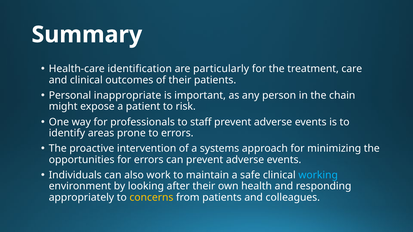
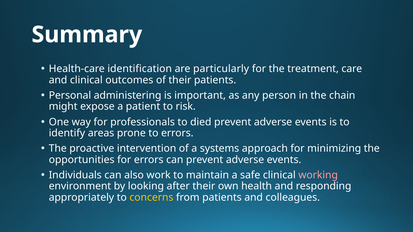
inappropriate: inappropriate -> administering (128, 96)
staff: staff -> died (201, 122)
working colour: light blue -> pink (318, 175)
